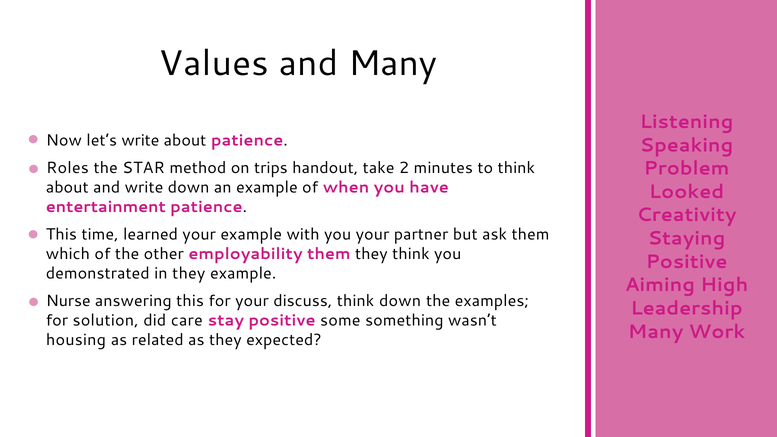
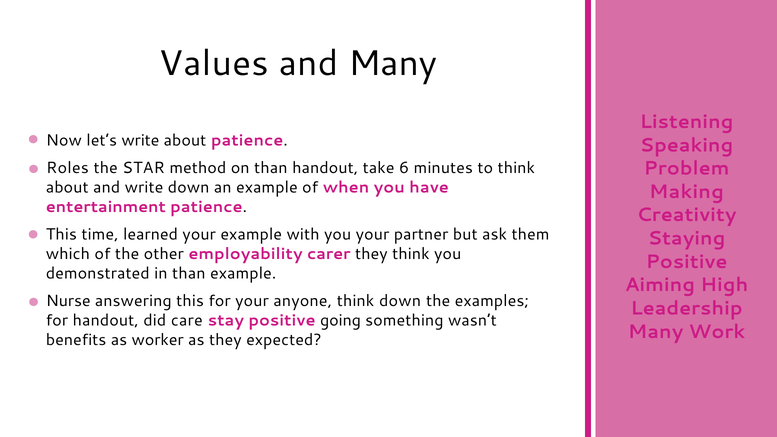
on trips: trips -> than (271, 168)
2: 2 -> 6 (404, 168)
Looked: Looked -> Making (686, 192)
employability them: them -> carer (329, 254)
in they: they -> than (189, 273)
discuss: discuss -> anyone (303, 301)
for solution: solution -> handout (106, 320)
some: some -> going (340, 320)
housing: housing -> benefits (76, 340)
related: related -> worker (158, 340)
